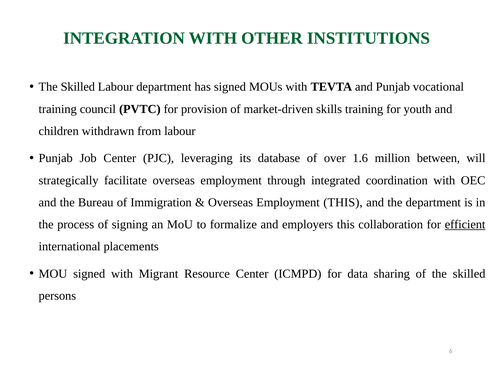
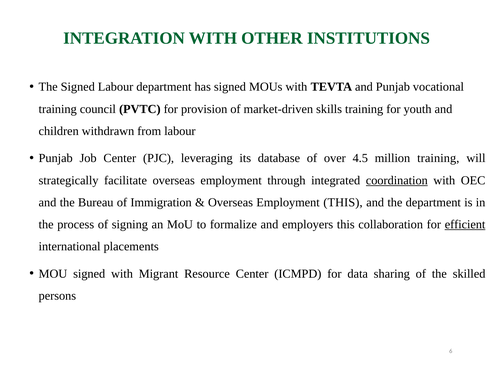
Skilled: Skilled -> Signed (78, 87)
1.6: 1.6 -> 4.5 (360, 158)
million between: between -> training (438, 158)
coordination underline: none -> present (397, 180)
